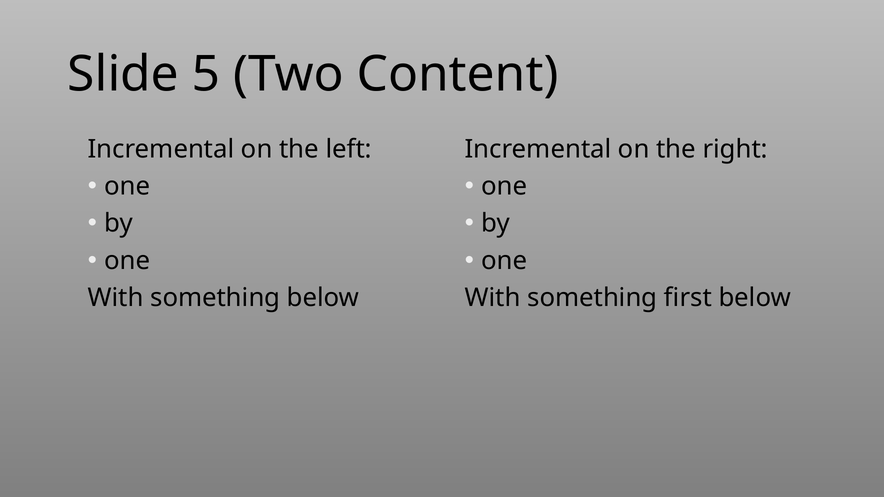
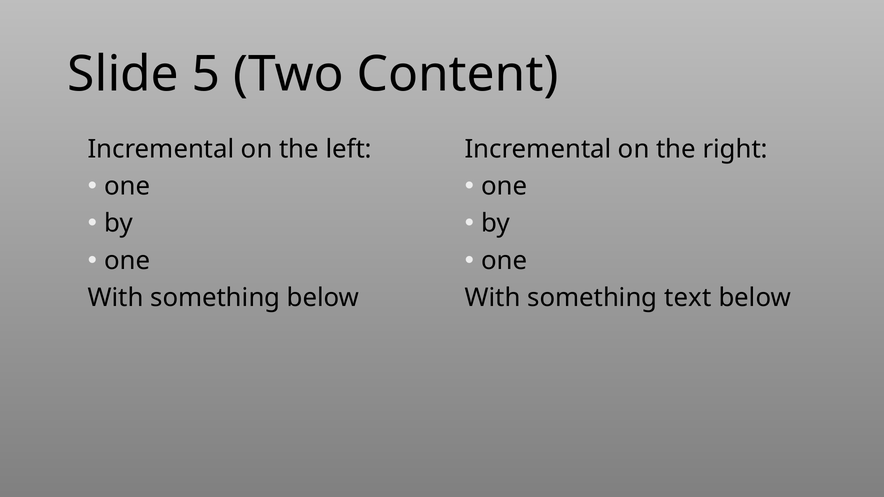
first: first -> text (688, 298)
